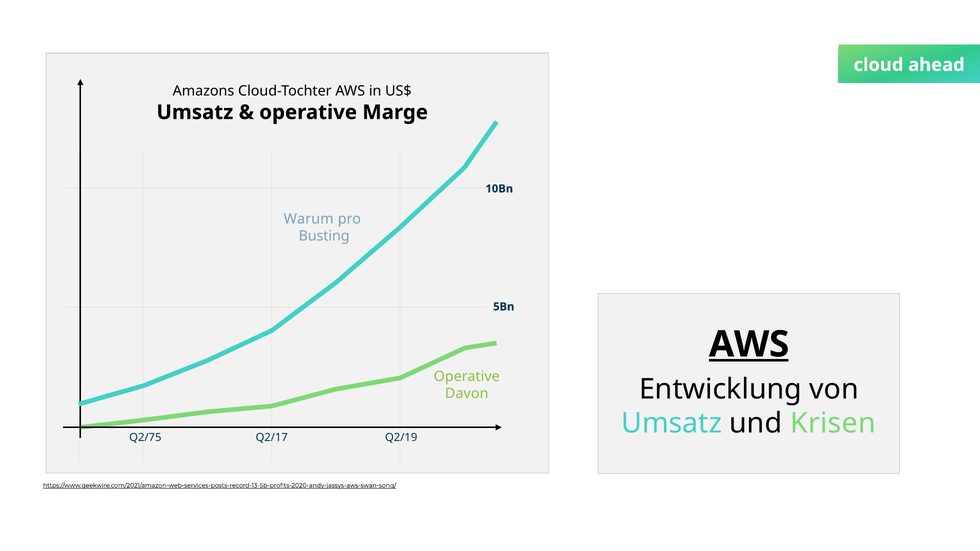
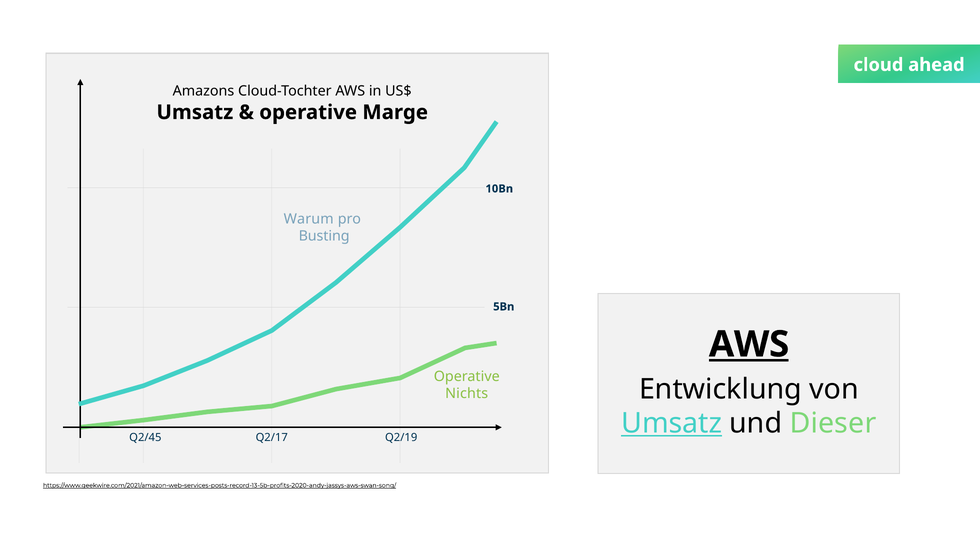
Davon: Davon -> Nichts (467, 394)
Umsatz underline: none -> present (672, 424)
Krisen: Krisen -> Dieser (833, 424)
Q2/75: Q2/75 -> Q2/45 (145, 438)
